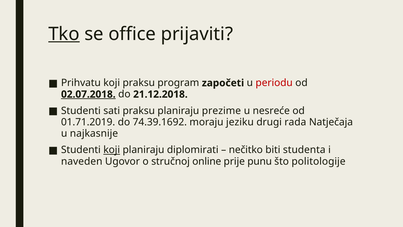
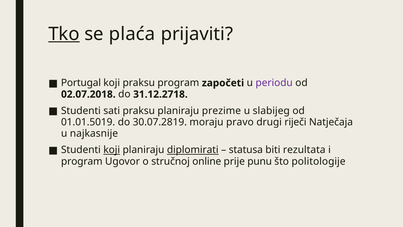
office: office -> plaća (132, 34)
Prihvatu: Prihvatu -> Portugal (81, 83)
periodu colour: red -> purple (274, 83)
02.07.2018 underline: present -> none (88, 94)
21.12.2018: 21.12.2018 -> 31.12.2718 (160, 94)
nesreće: nesreće -> slabijeg (271, 111)
01.71.2019: 01.71.2019 -> 01.01.5019 (88, 122)
74.39.1692: 74.39.1692 -> 30.07.2819 (160, 122)
jeziku: jeziku -> pravo (240, 122)
rada: rada -> riječi (295, 122)
diplomirati underline: none -> present (193, 150)
nečitko: nečitko -> statusa (246, 150)
studenta: studenta -> rezultata (304, 150)
naveden: naveden -> program (82, 161)
